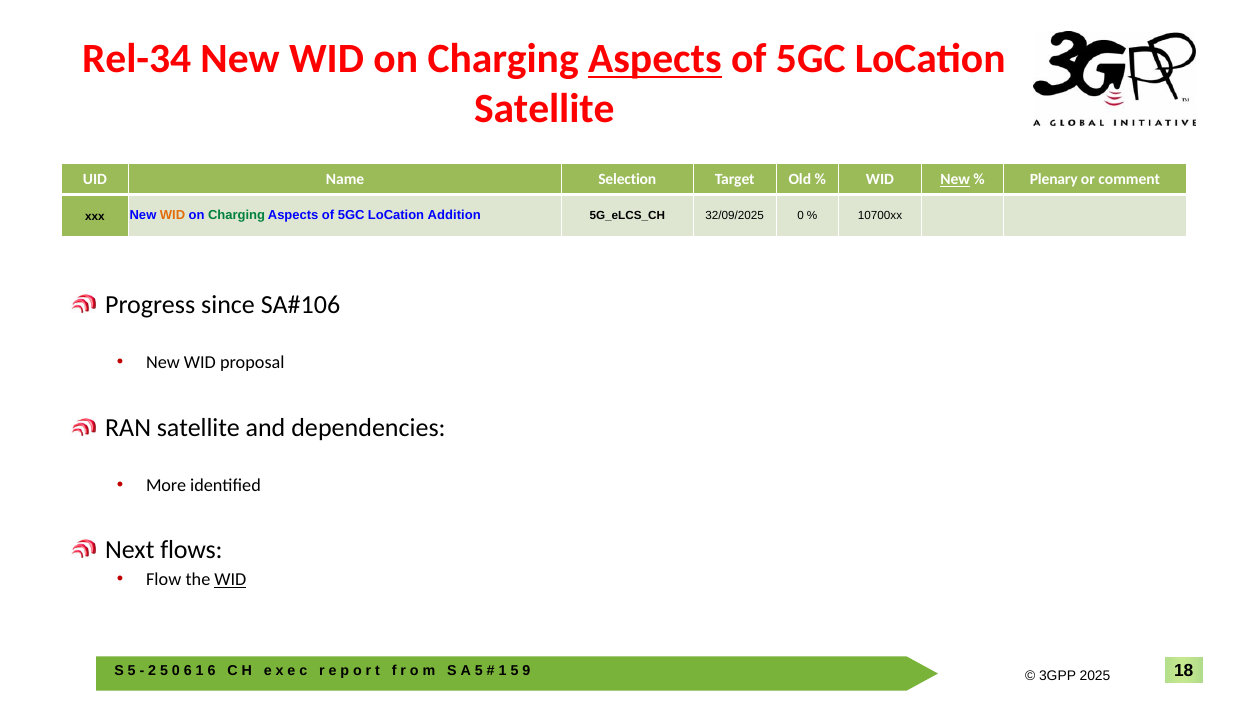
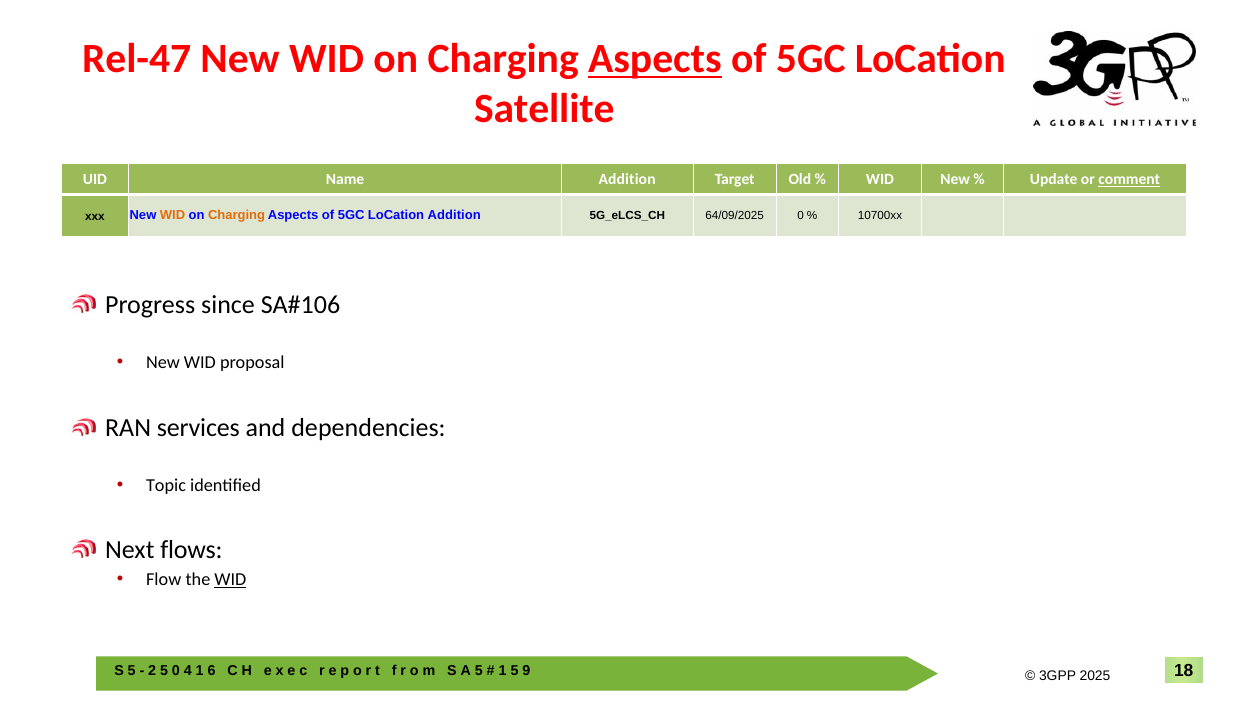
Rel-34: Rel-34 -> Rel-47 (137, 59)
Name Selection: Selection -> Addition (627, 180)
New underline: present -> none (955, 180)
Plenary: Plenary -> Update (1054, 180)
comment underline: none -> present (1129, 180)
Charging colour: green -> orange (237, 216)
32/09/2025: 32/09/2025 -> 64/09/2025 (735, 216)
RAN satellite: satellite -> services (198, 428)
More: More -> Topic (166, 485)
0 6: 6 -> 4 (188, 671)
